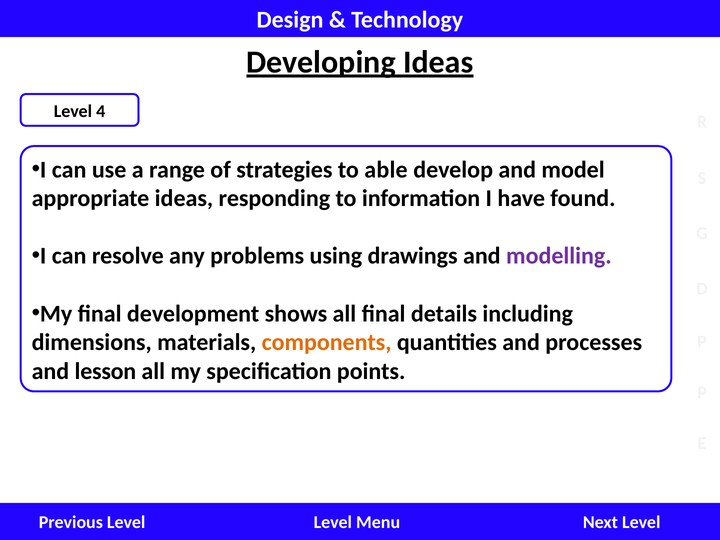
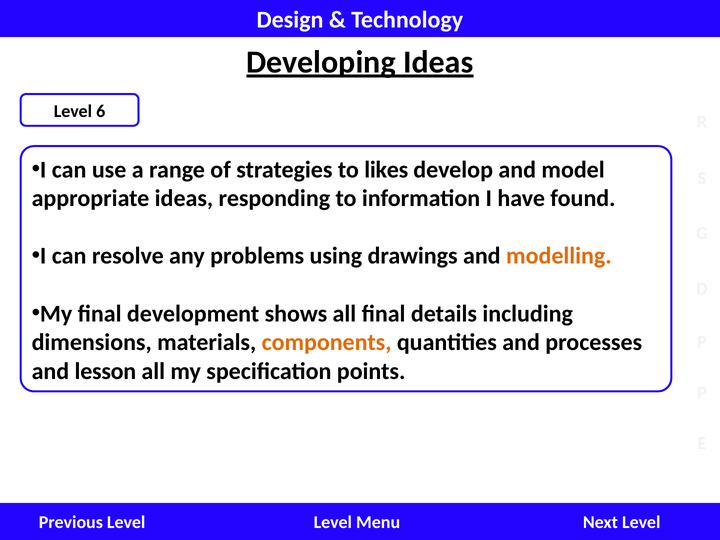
4: 4 -> 6 (101, 111)
able: able -> likes (386, 170)
modelling colour: purple -> orange (559, 256)
